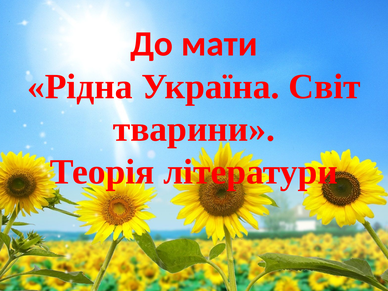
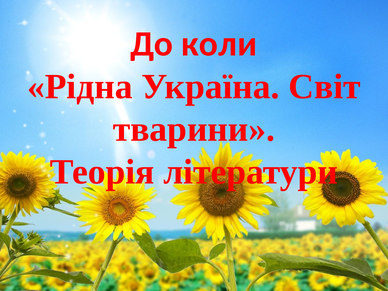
мати: мати -> коли (219, 44)
